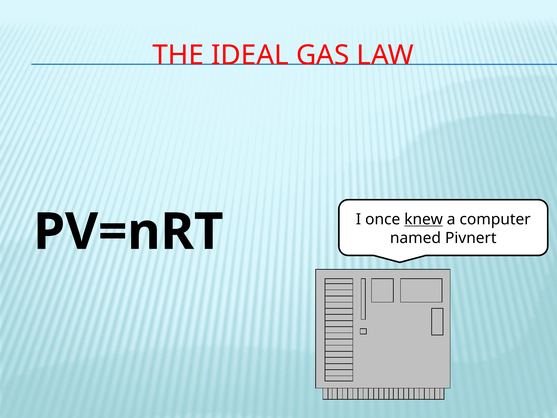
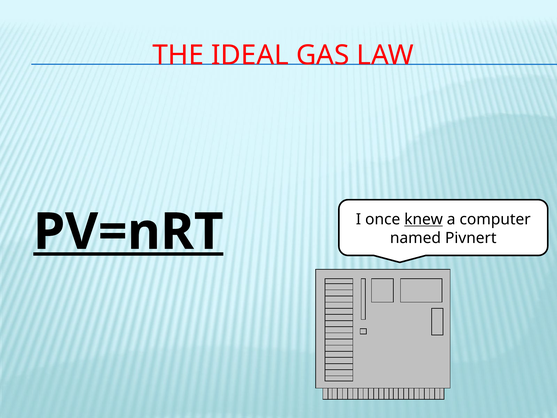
PV=nRT underline: none -> present (128, 232)
